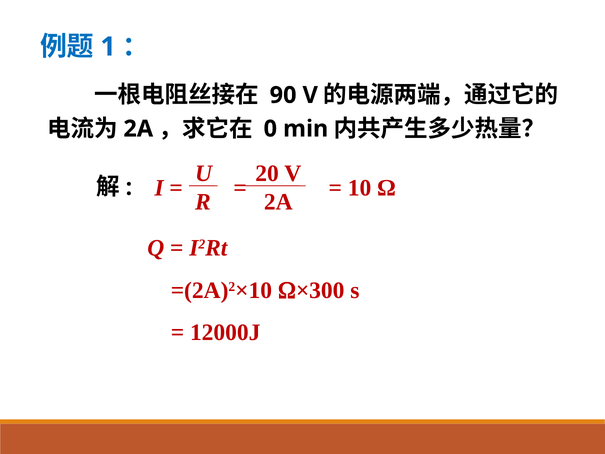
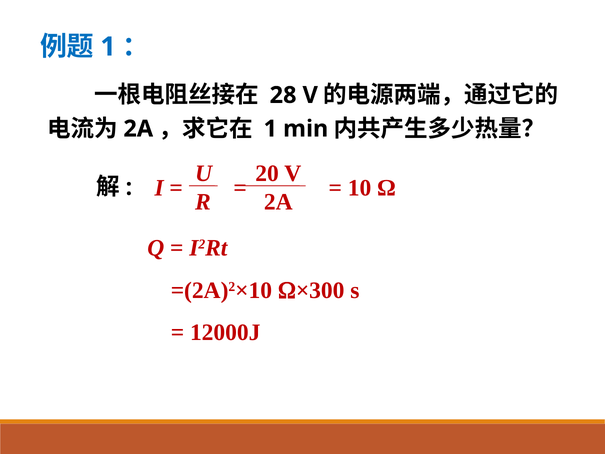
90: 90 -> 28 (283, 95)
0: 0 -> 1 (270, 129)
